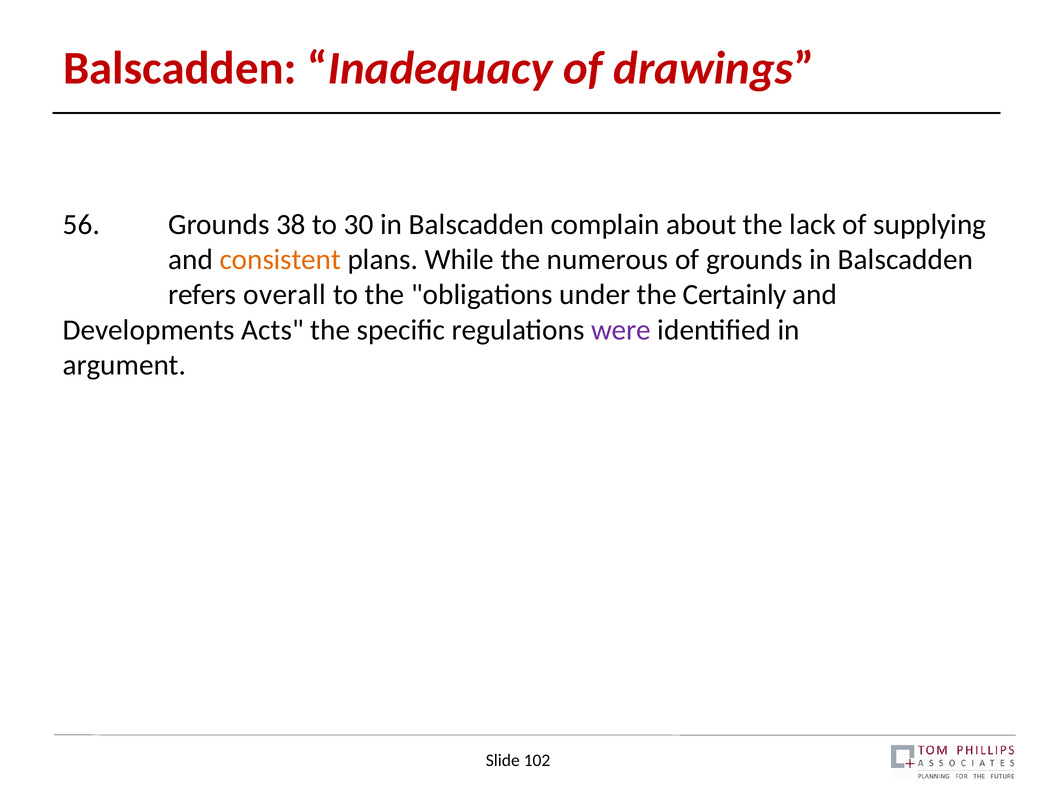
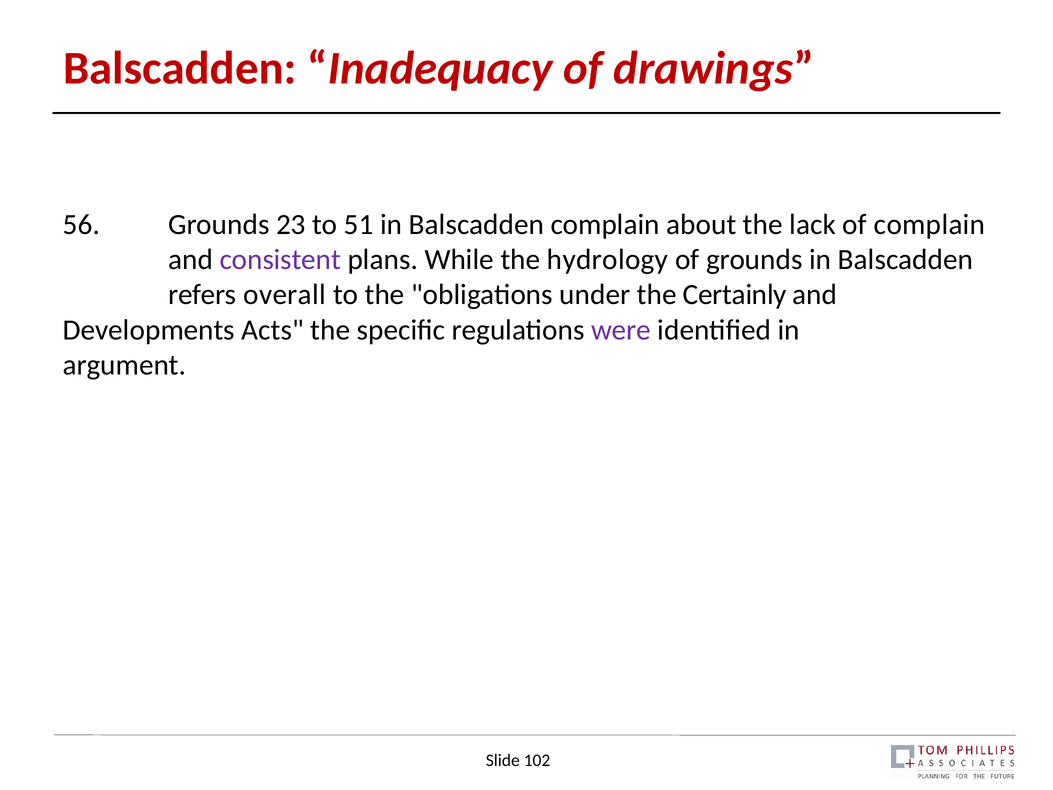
38: 38 -> 23 (291, 224)
30: 30 -> 51 (359, 224)
of supplying: supplying -> complain (930, 224)
consistent colour: orange -> purple (280, 260)
numerous: numerous -> hydrology (607, 260)
